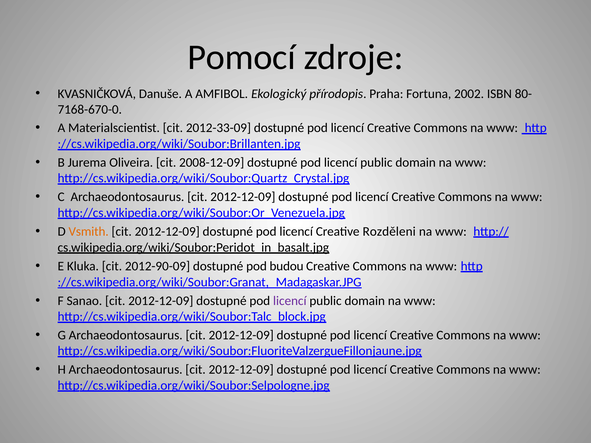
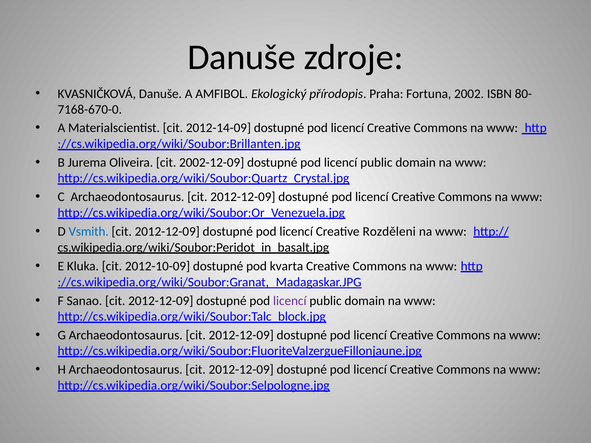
Pomocí: Pomocí -> Danuše (242, 57)
2012-33-09: 2012-33-09 -> 2012-14-09 (218, 128)
2008-12-09: 2008-12-09 -> 2002-12-09 (212, 163)
Vsmith colour: orange -> blue (89, 231)
2012-90-09: 2012-90-09 -> 2012-10-09 (158, 266)
budou: budou -> kvarta (286, 266)
